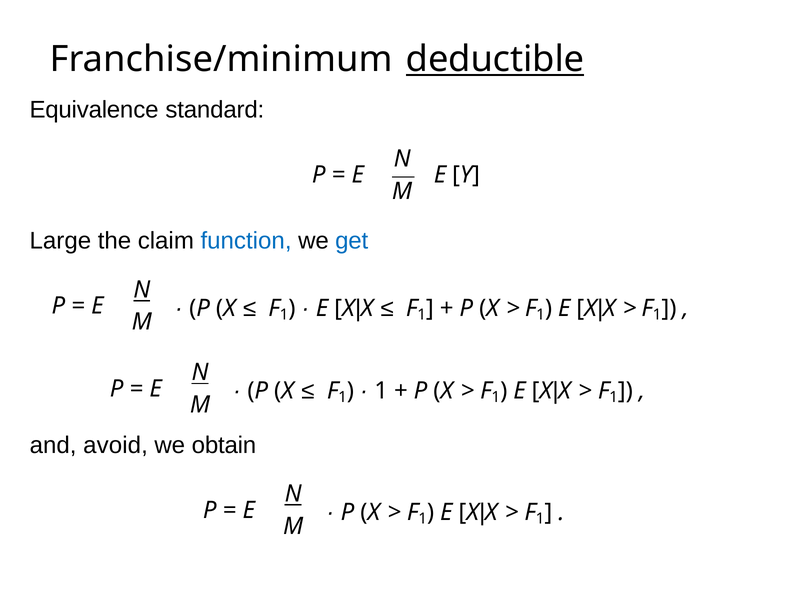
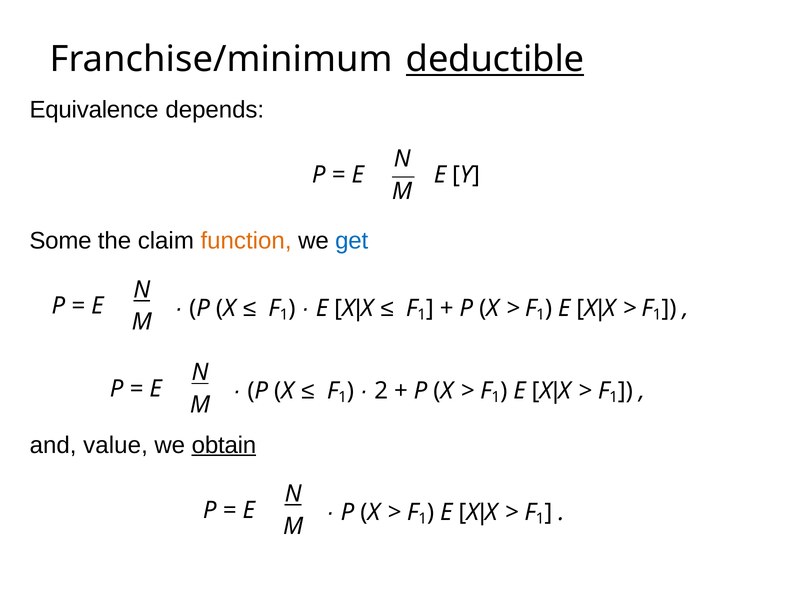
standard: standard -> depends (215, 110)
Large: Large -> Some (61, 241)
function colour: blue -> orange (246, 241)
1: 1 -> 2 (381, 391)
avoid: avoid -> value (116, 445)
obtain underline: none -> present (224, 445)
